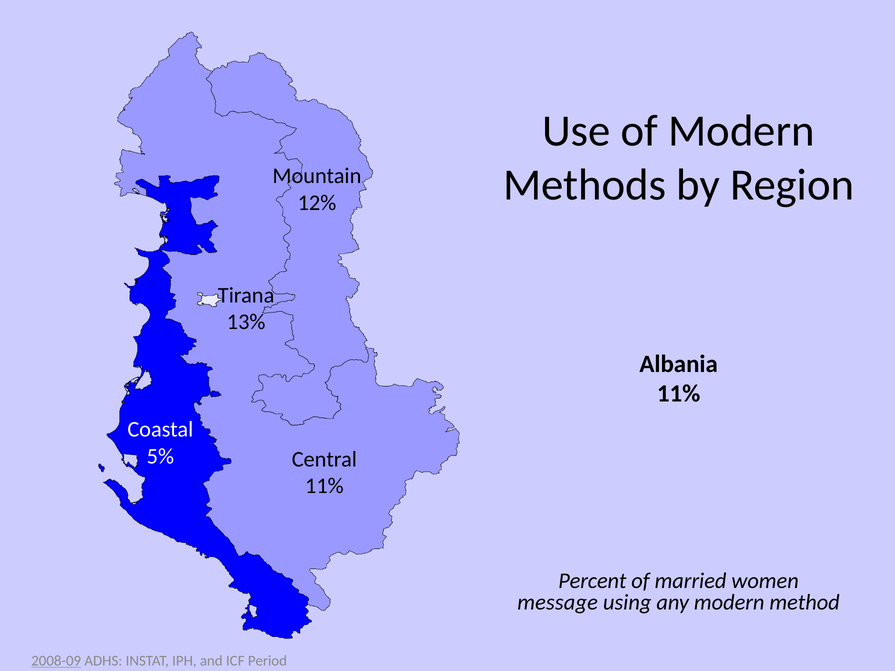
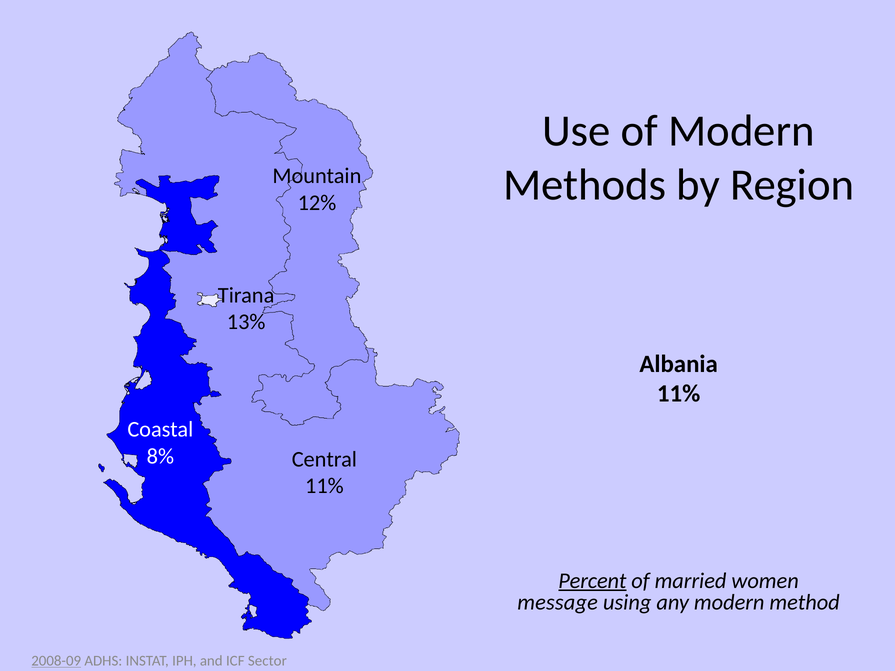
5%: 5% -> 8% (160, 456)
Percent underline: none -> present (592, 581)
Period: Period -> Sector (267, 661)
